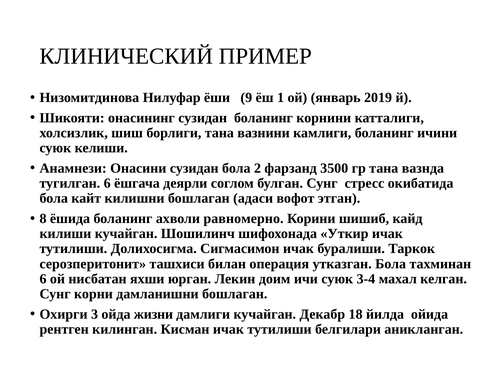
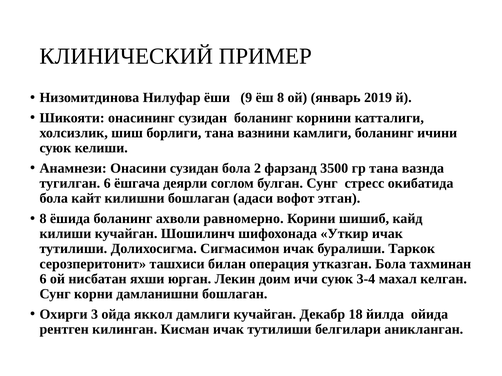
ёш 1: 1 -> 8 (281, 98)
жизни: жизни -> яккол (153, 315)
